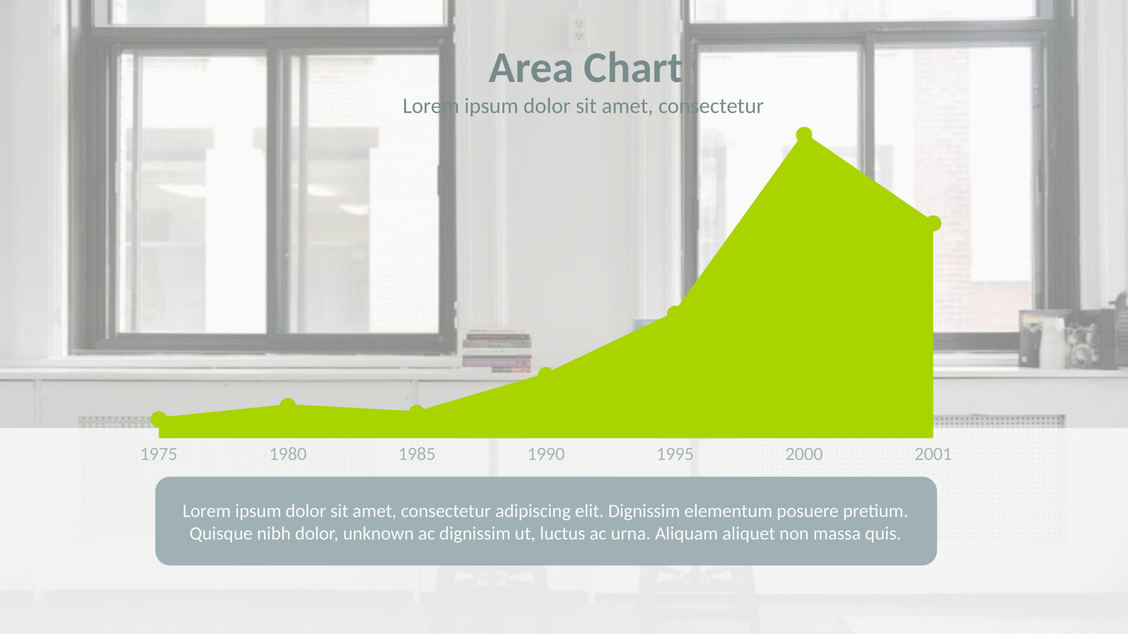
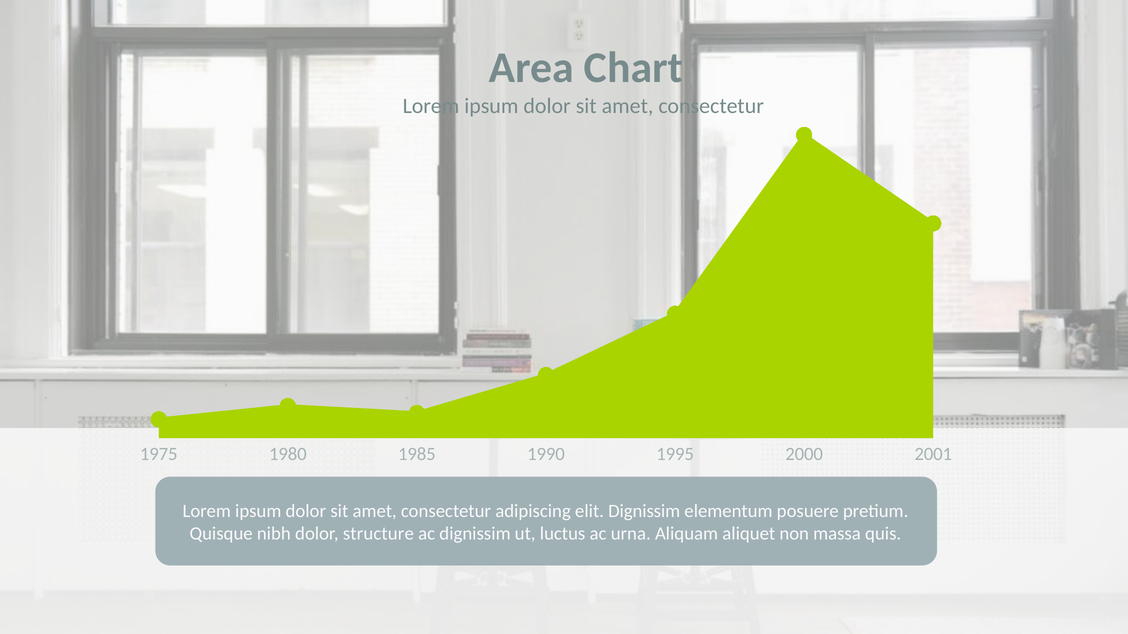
unknown: unknown -> structure (378, 534)
